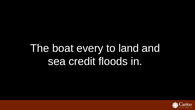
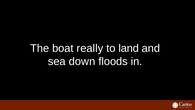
every: every -> really (90, 48)
credit: credit -> down (82, 61)
